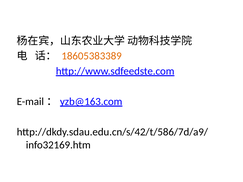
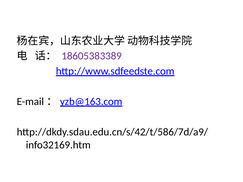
18605383389 colour: orange -> purple (92, 56)
